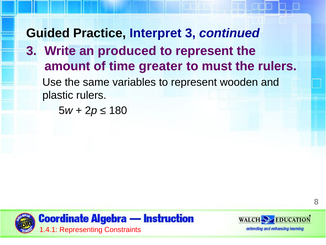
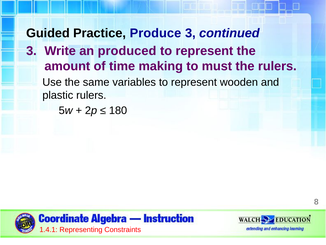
Interpret: Interpret -> Produce (155, 33)
greater: greater -> making (161, 66)
